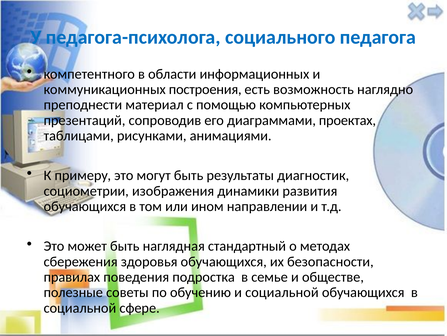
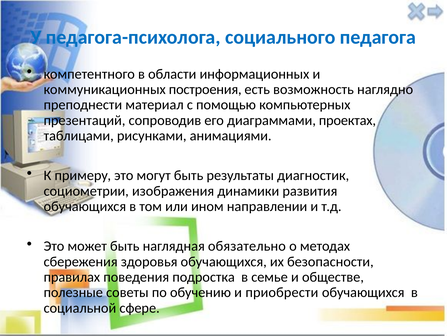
стандартный: стандартный -> обязательно (247, 246)
и социальной: социальной -> приобрести (282, 292)
